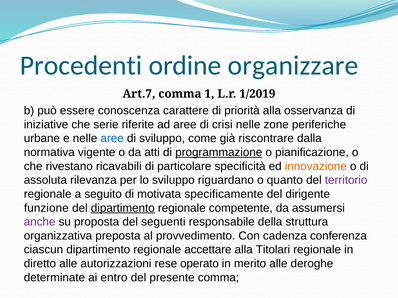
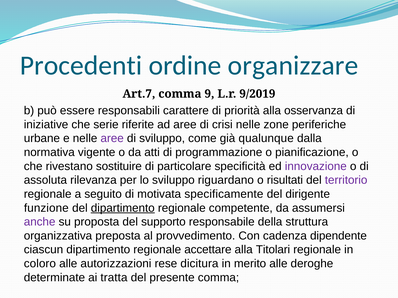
1: 1 -> 9 (209, 94)
1/2019: 1/2019 -> 9/2019 (257, 94)
conoscenza: conoscenza -> responsabili (129, 111)
aree colour: blue -> purple (112, 139)
riscontrare: riscontrare -> qualunque (266, 139)
programmazione underline: present -> none (219, 153)
ricavabili: ricavabili -> sostituire (119, 166)
innovazione colour: orange -> purple (316, 166)
quanto: quanto -> risultati (285, 180)
seguenti: seguenti -> supporto (163, 222)
conferenza: conferenza -> dipendente (338, 236)
diretto: diretto -> coloro (40, 264)
operato: operato -> dicitura (199, 264)
entro: entro -> tratta (114, 278)
